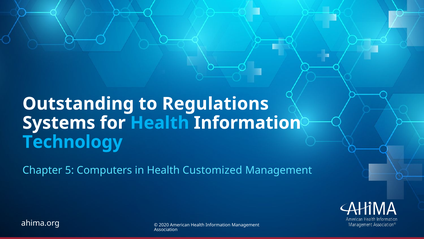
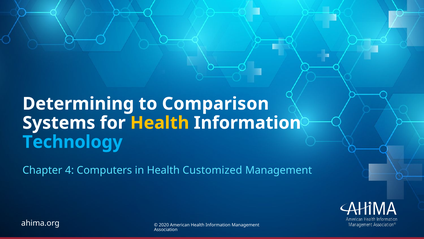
Outstanding: Outstanding -> Determining (78, 104)
Regulations: Regulations -> Comparison (215, 104)
Health colour: light blue -> yellow (160, 123)
5: 5 -> 4 (69, 170)
